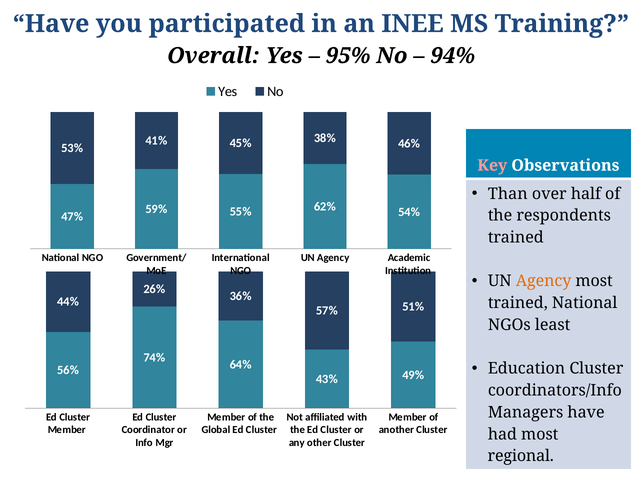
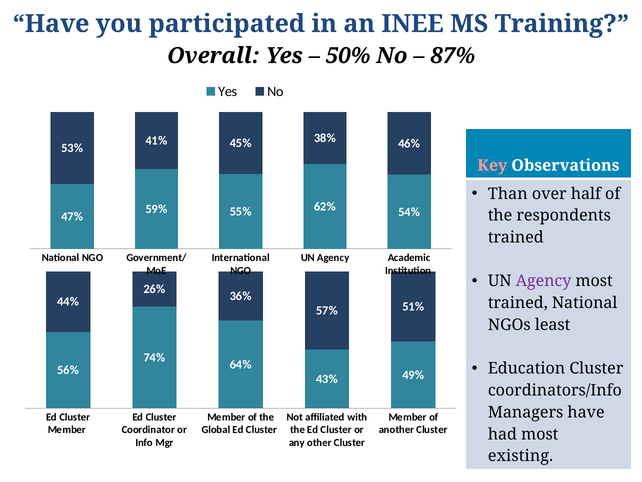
95%: 95% -> 50% (348, 56)
94%: 94% -> 87% (453, 56)
Agency colour: orange -> purple (544, 281)
regional: regional -> existing (521, 456)
